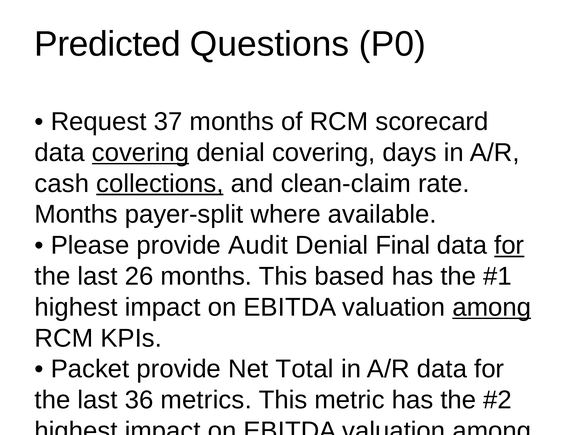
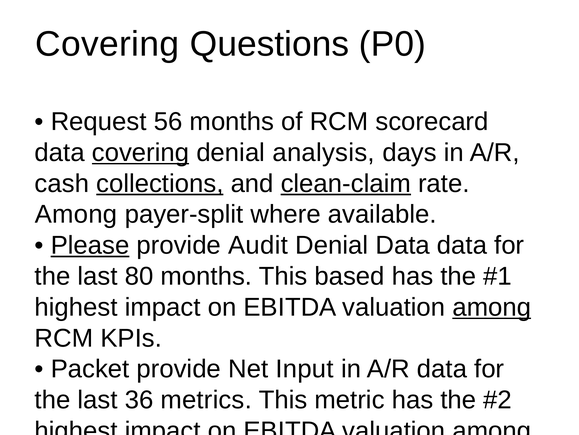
Predicted: Predicted -> Covering (107, 44)
37: 37 -> 56 (168, 121)
denial covering: covering -> analysis (324, 152)
clean-claim underline: none -> present (346, 183)
Months: Months -> Among (76, 214)
Please underline: none -> present (90, 245)
Denial Final: Final -> Data (403, 245)
for underline: present -> none (509, 245)
26: 26 -> 80 (139, 276)
Total: Total -> Input (305, 369)
